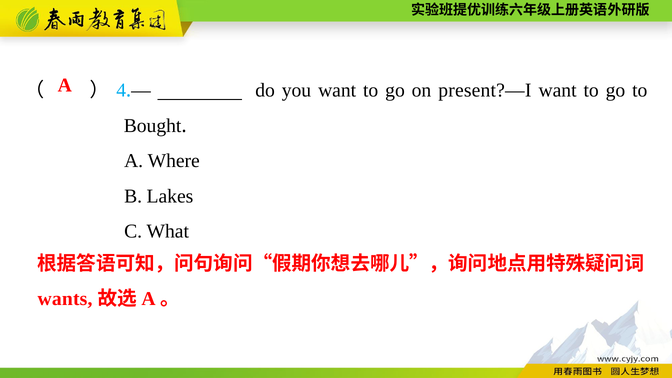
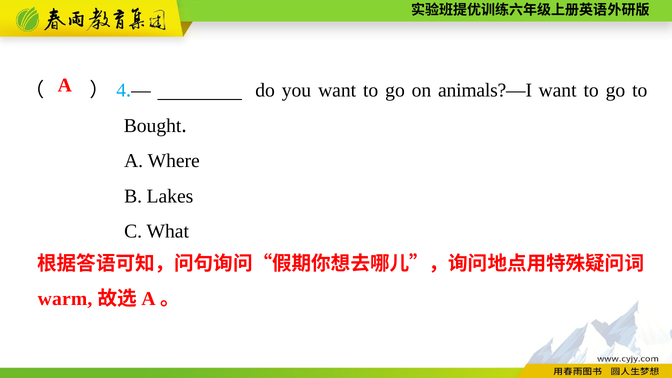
present?—I: present?—I -> animals?—I (485, 90)
wants: wants -> warm (65, 299)
